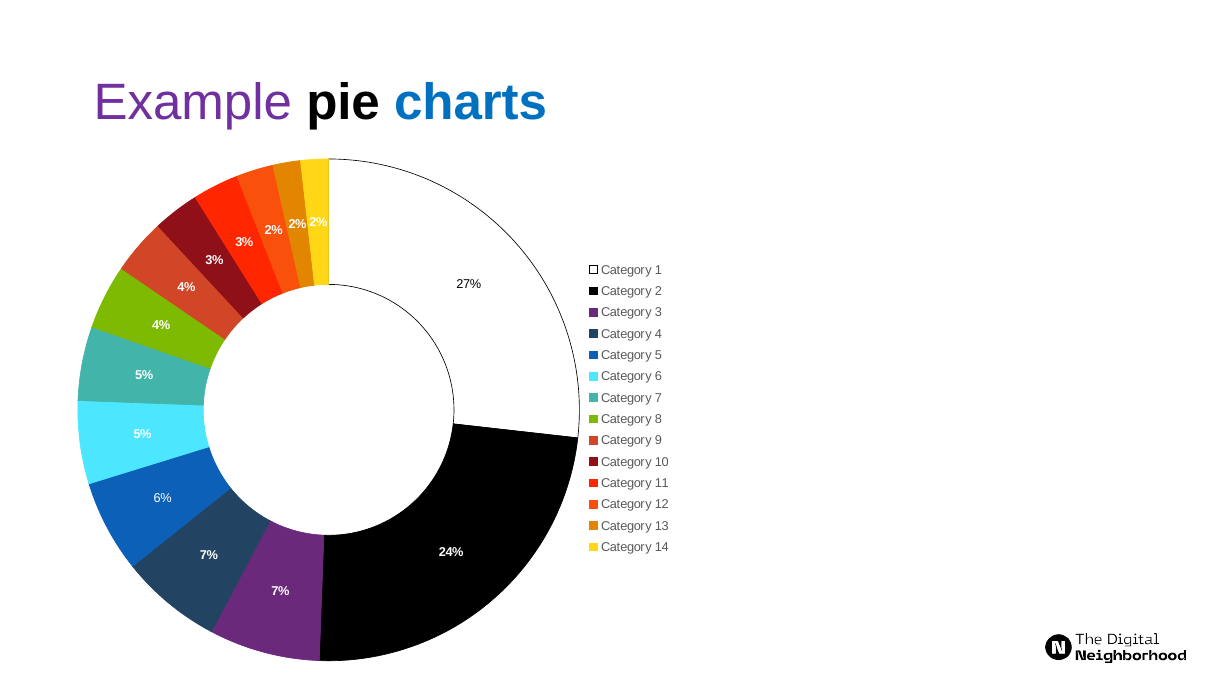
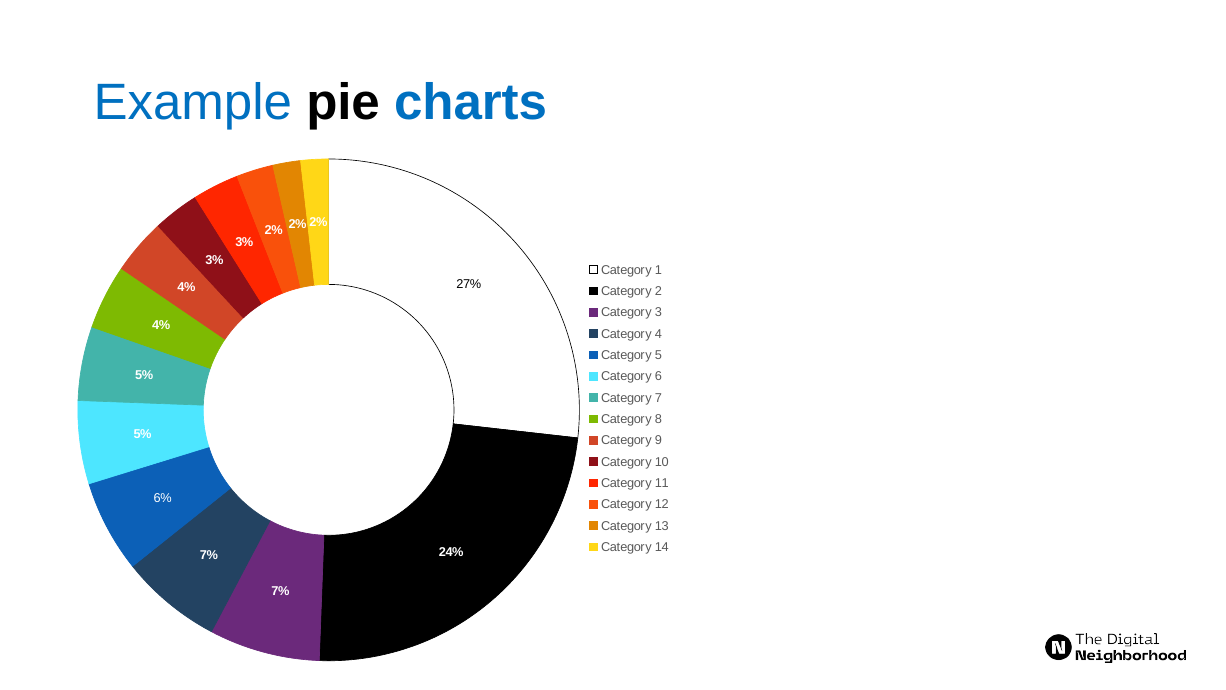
Example colour: purple -> blue (193, 103)
